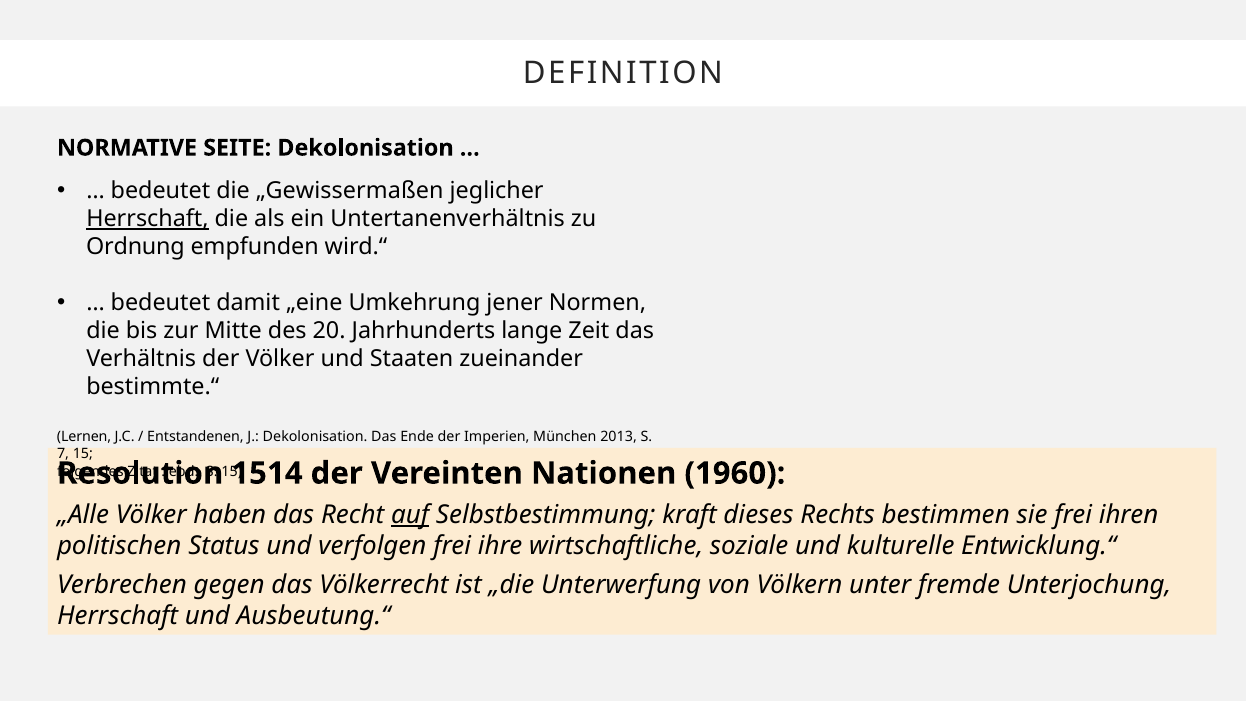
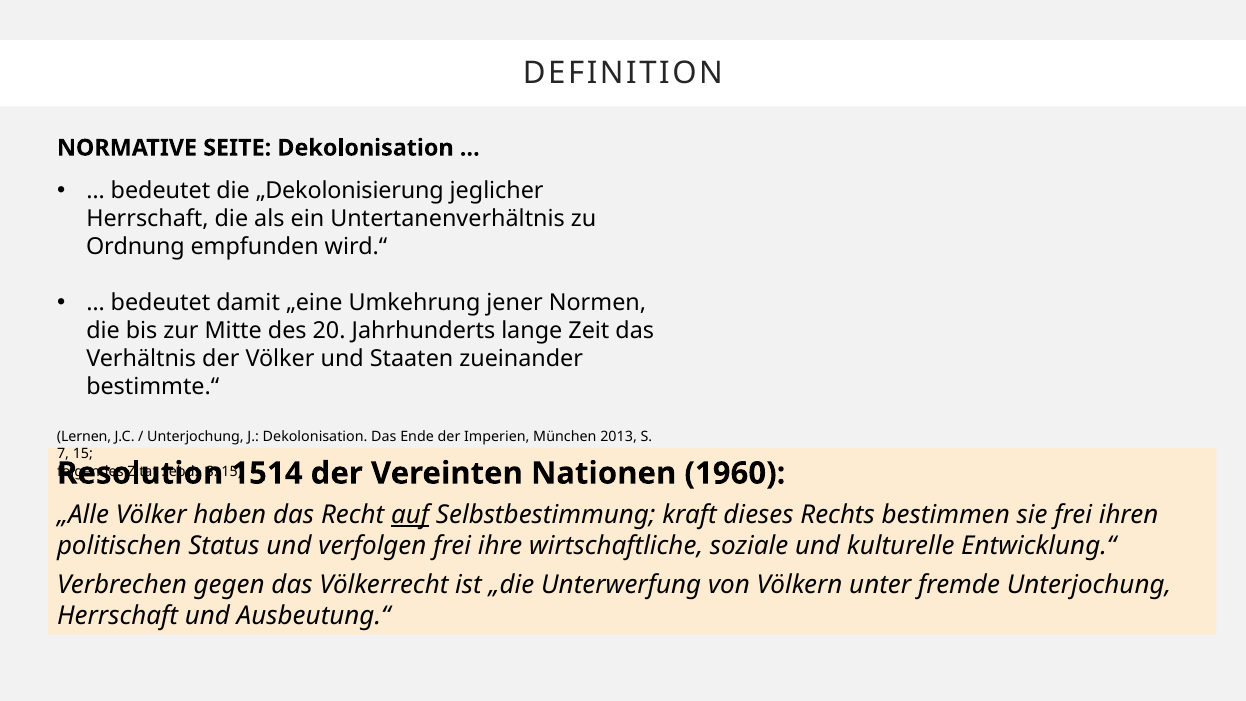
„Gewissermaßen: „Gewissermaßen -> „Dekolonisierung (350, 191)
Herrschaft underline: present -> none (147, 219)
Entstandenen: Entstandenen -> Unterjochung (195, 437)
